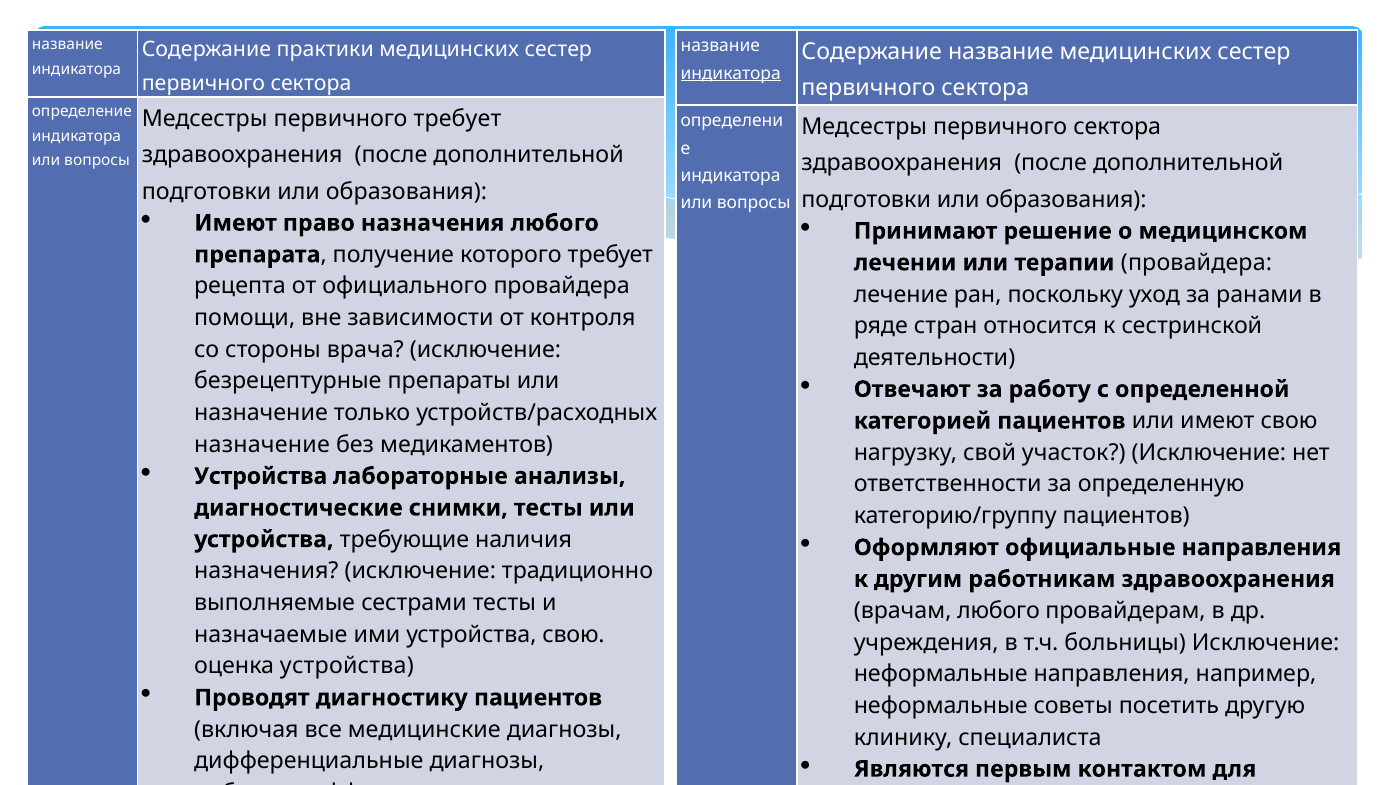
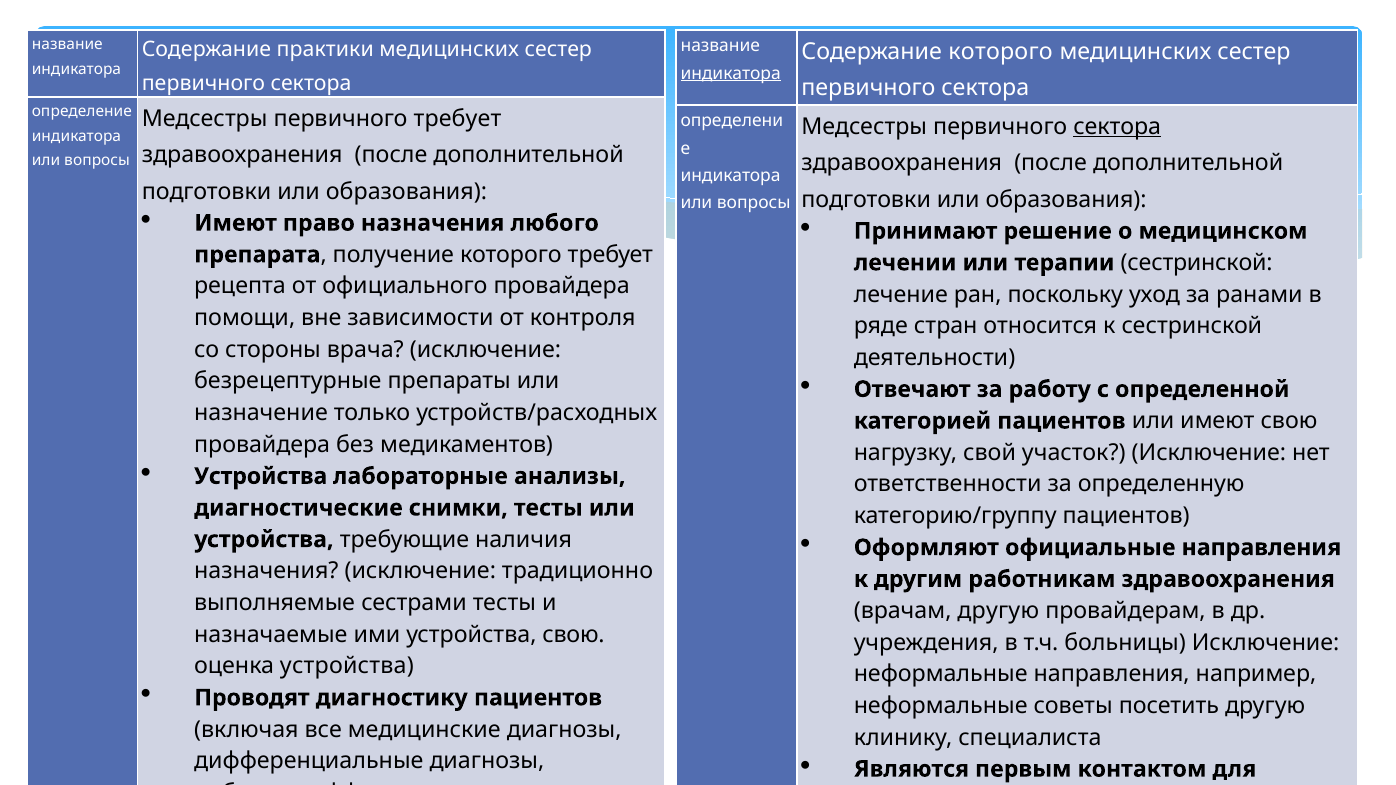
Содержание название: название -> которого (1001, 52)
сектора underline: none -> present (1117, 127)
терапии провайдера: провайдера -> сестринской (1197, 263)
назначение: назначение -> провайдера (262, 445)
врачам любого: любого -> другую (998, 611)
